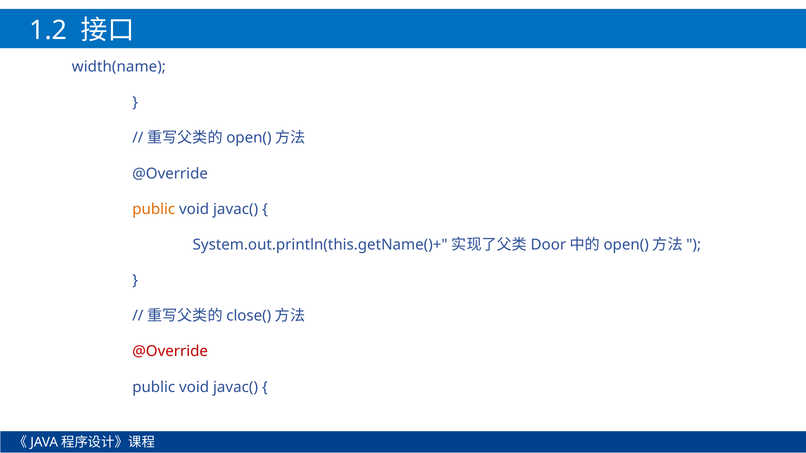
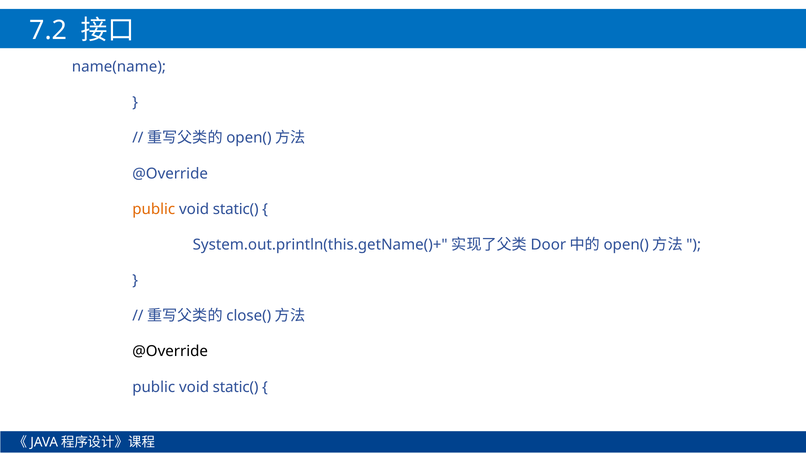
1.2: 1.2 -> 7.2 (48, 30)
width(name: width(name -> name(name (119, 67)
javac(: javac( -> static( (236, 209)
@Override colour: red -> black (170, 352)
javac(: javac( -> static( (236, 387)
